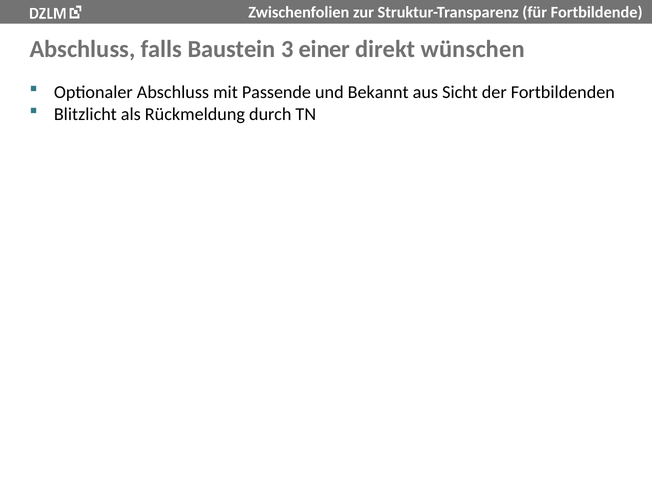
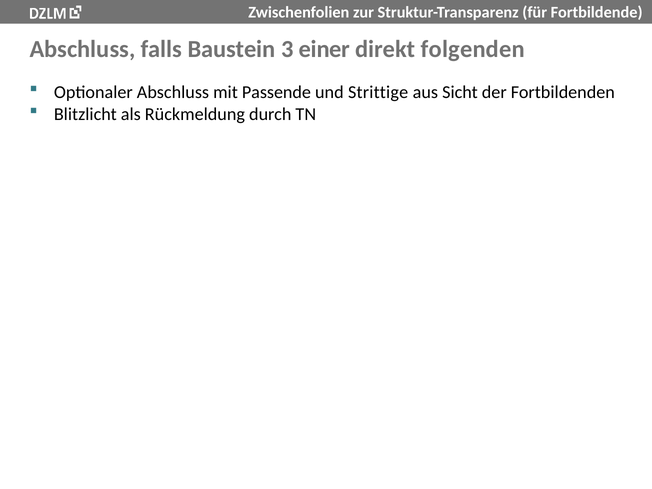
wünschen: wünschen -> folgenden (473, 49)
Bekannt: Bekannt -> Strittige (378, 92)
